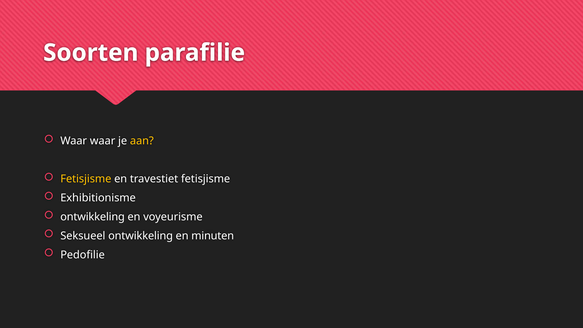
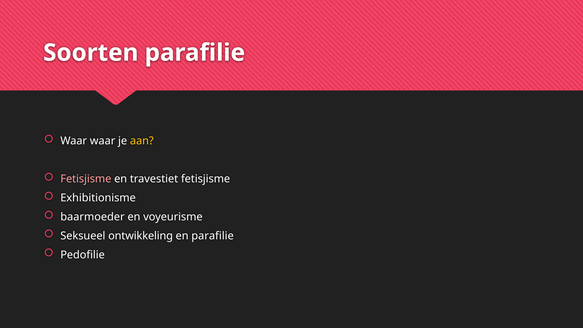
Fetisjisme colour: yellow -> pink (86, 179)
ontwikkeling: ontwikkeling -> baarmoeder (92, 217)
en minuten: minuten -> parafilie (213, 236)
